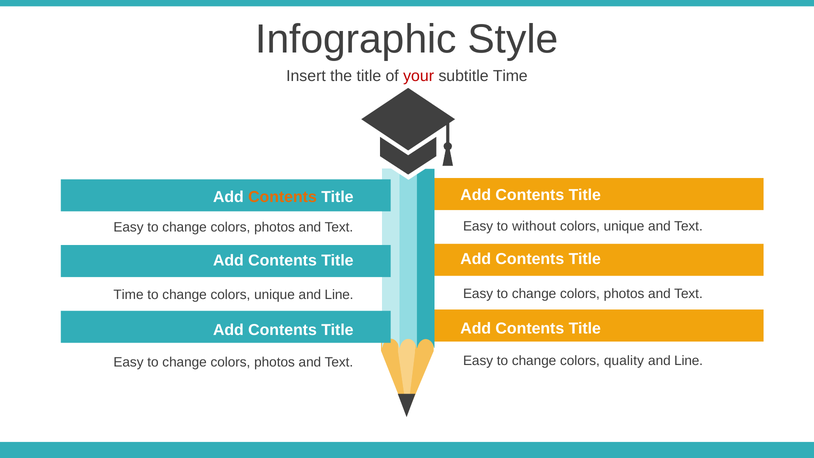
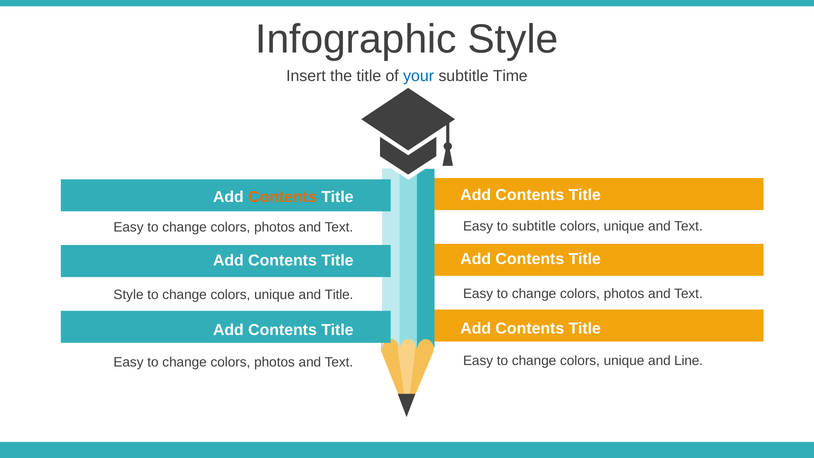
your colour: red -> blue (419, 76)
to without: without -> subtitle (534, 226)
Time: Time -> Style (129, 295)
Line: Line -> Title (339, 295)
quality: quality -> unique (624, 361)
